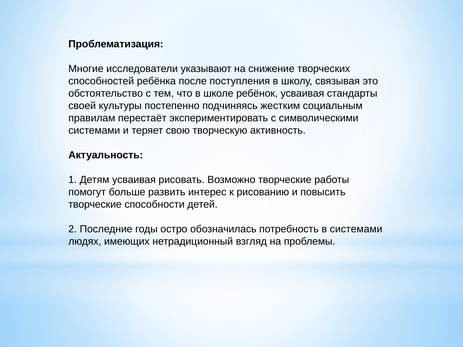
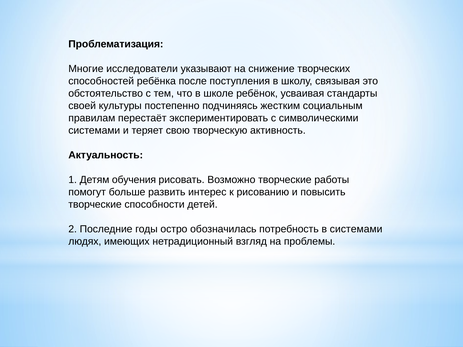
Детям усваивая: усваивая -> обучения (134, 180)
